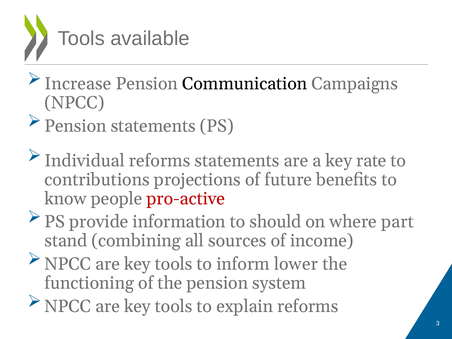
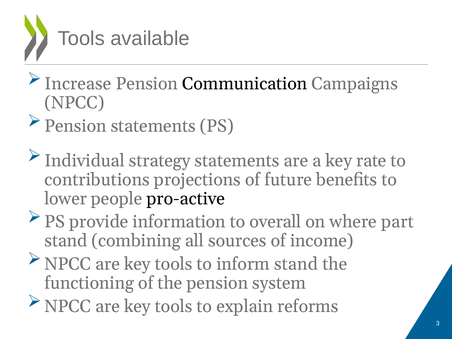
Individual reforms: reforms -> strategy (160, 161)
know: know -> lower (66, 199)
pro-active colour: red -> black (186, 199)
should: should -> overall (275, 222)
inform lower: lower -> stand (296, 264)
